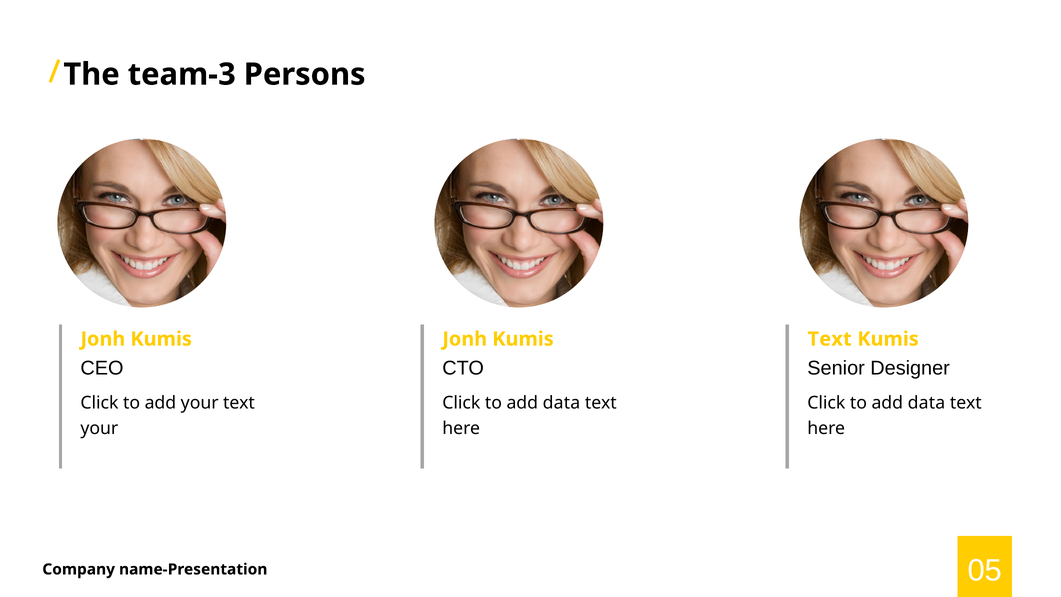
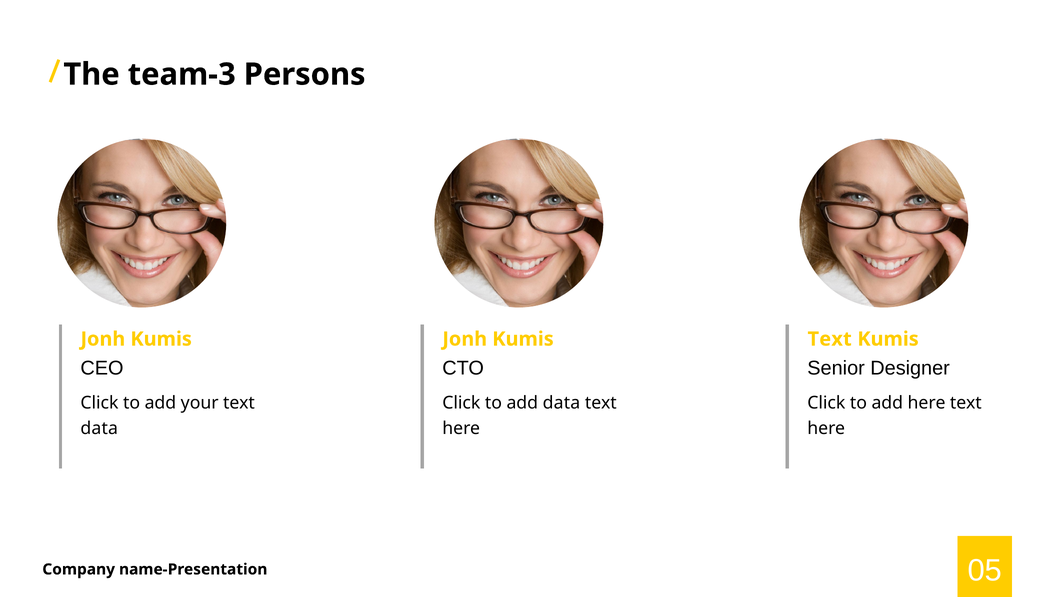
data: data -> here (927, 403)
your: your -> data (99, 428)
